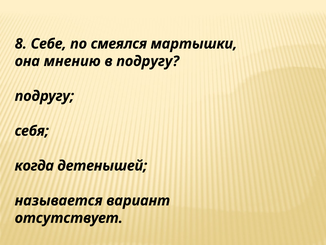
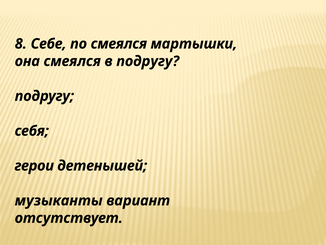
она мнению: мнению -> смеялся (72, 61)
когда: когда -> герои (34, 165)
называется: называется -> музыканты (59, 200)
